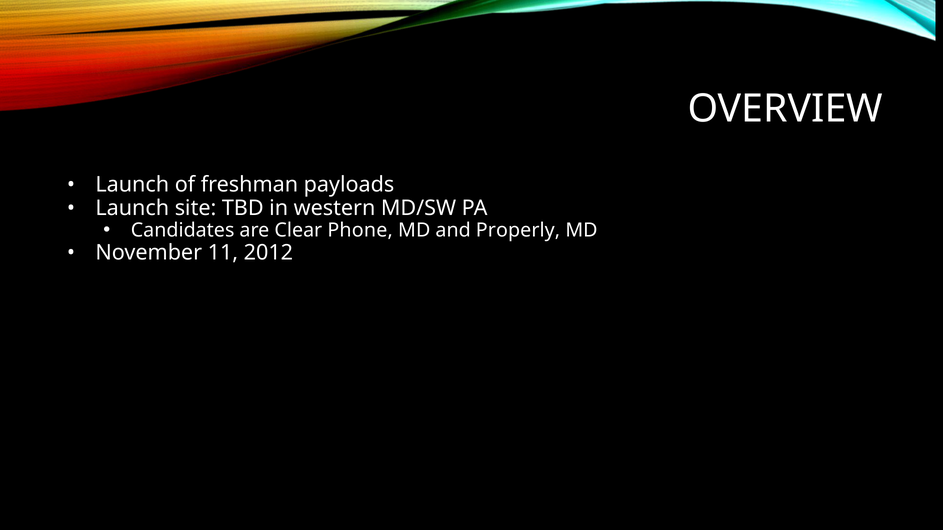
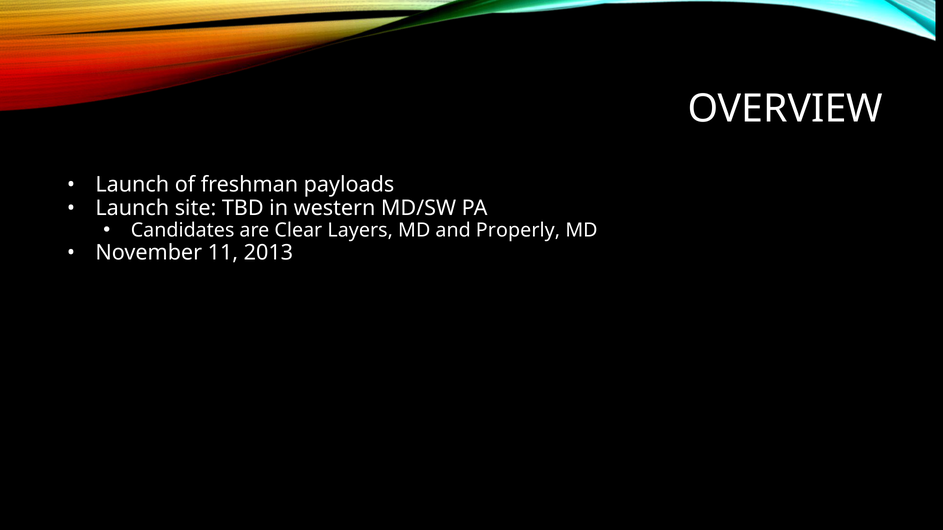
Phone: Phone -> Layers (360, 230)
2012: 2012 -> 2013 (268, 253)
